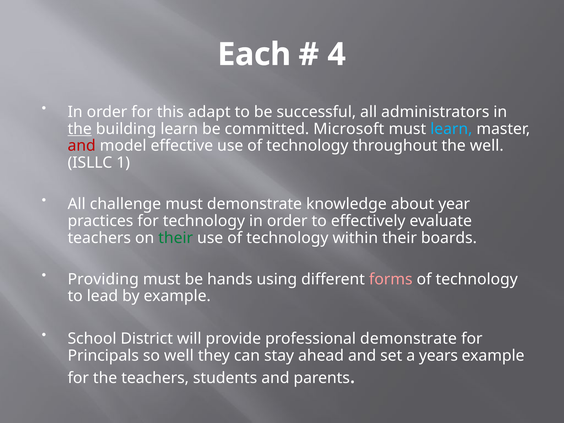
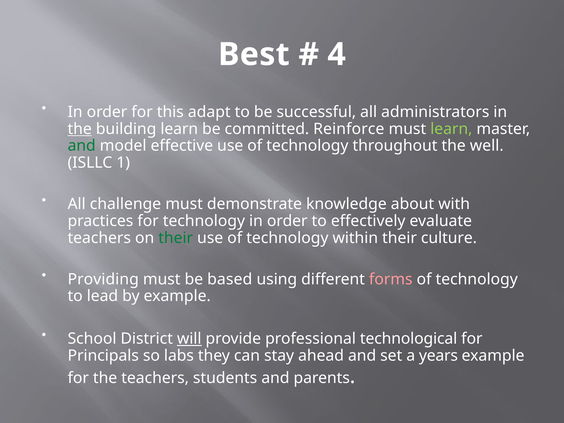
Each: Each -> Best (254, 54)
Microsoft: Microsoft -> Reinforce (349, 129)
learn colour: light blue -> light green (451, 129)
and colour: red -> green (82, 146)
year: year -> with (454, 204)
boards: boards -> culture (449, 238)
hands: hands -> based (230, 279)
will underline: none -> present (189, 339)
professional demonstrate: demonstrate -> technological (409, 339)
so well: well -> labs (179, 356)
